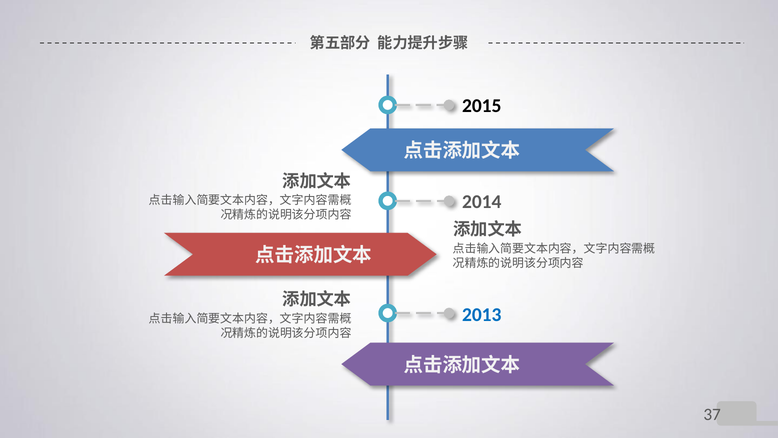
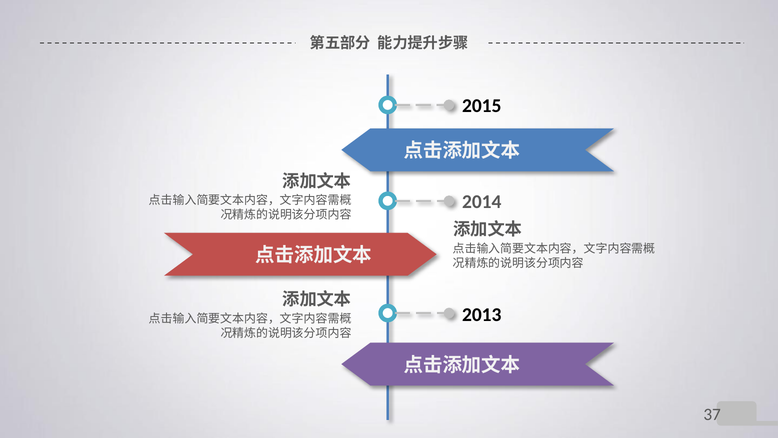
2013 colour: blue -> black (482, 314)
